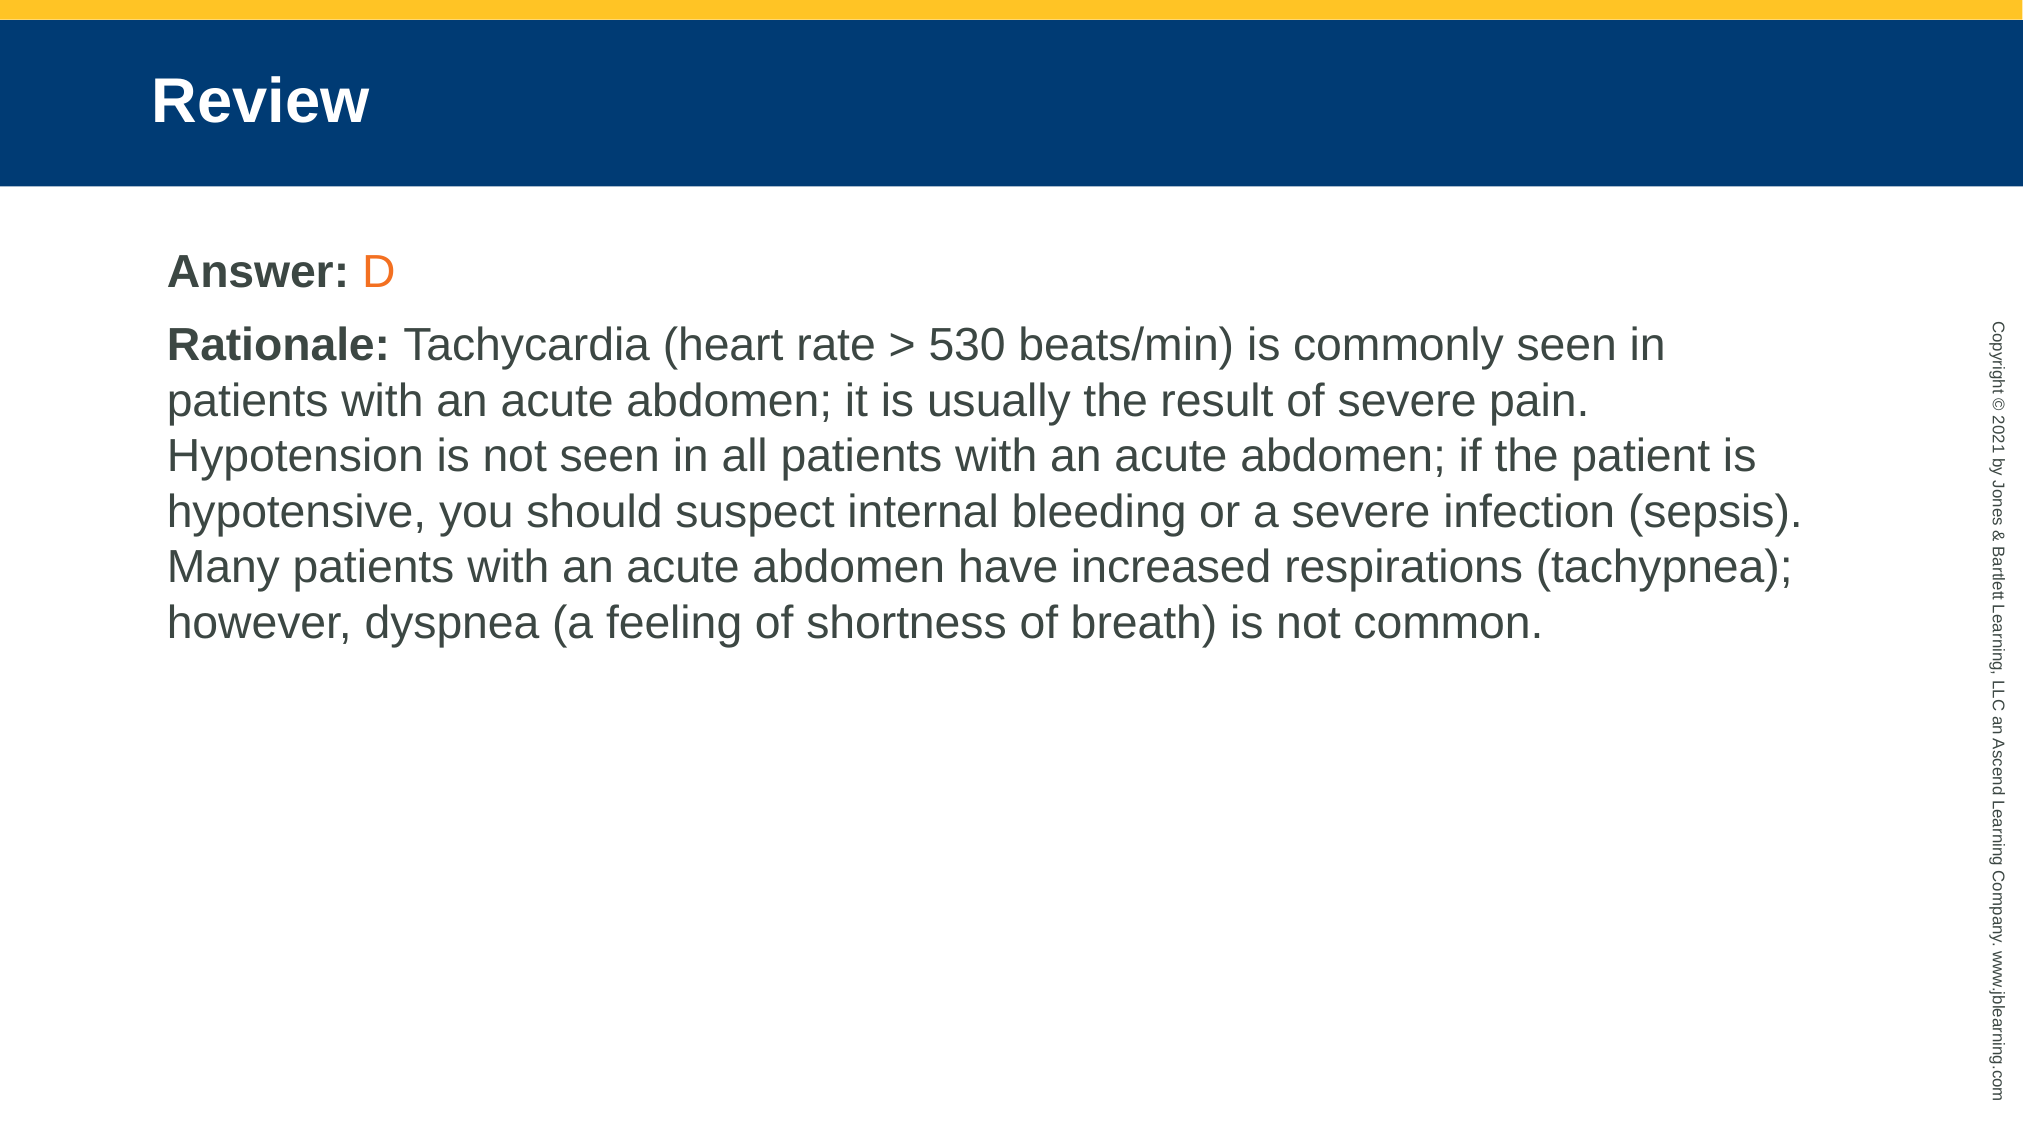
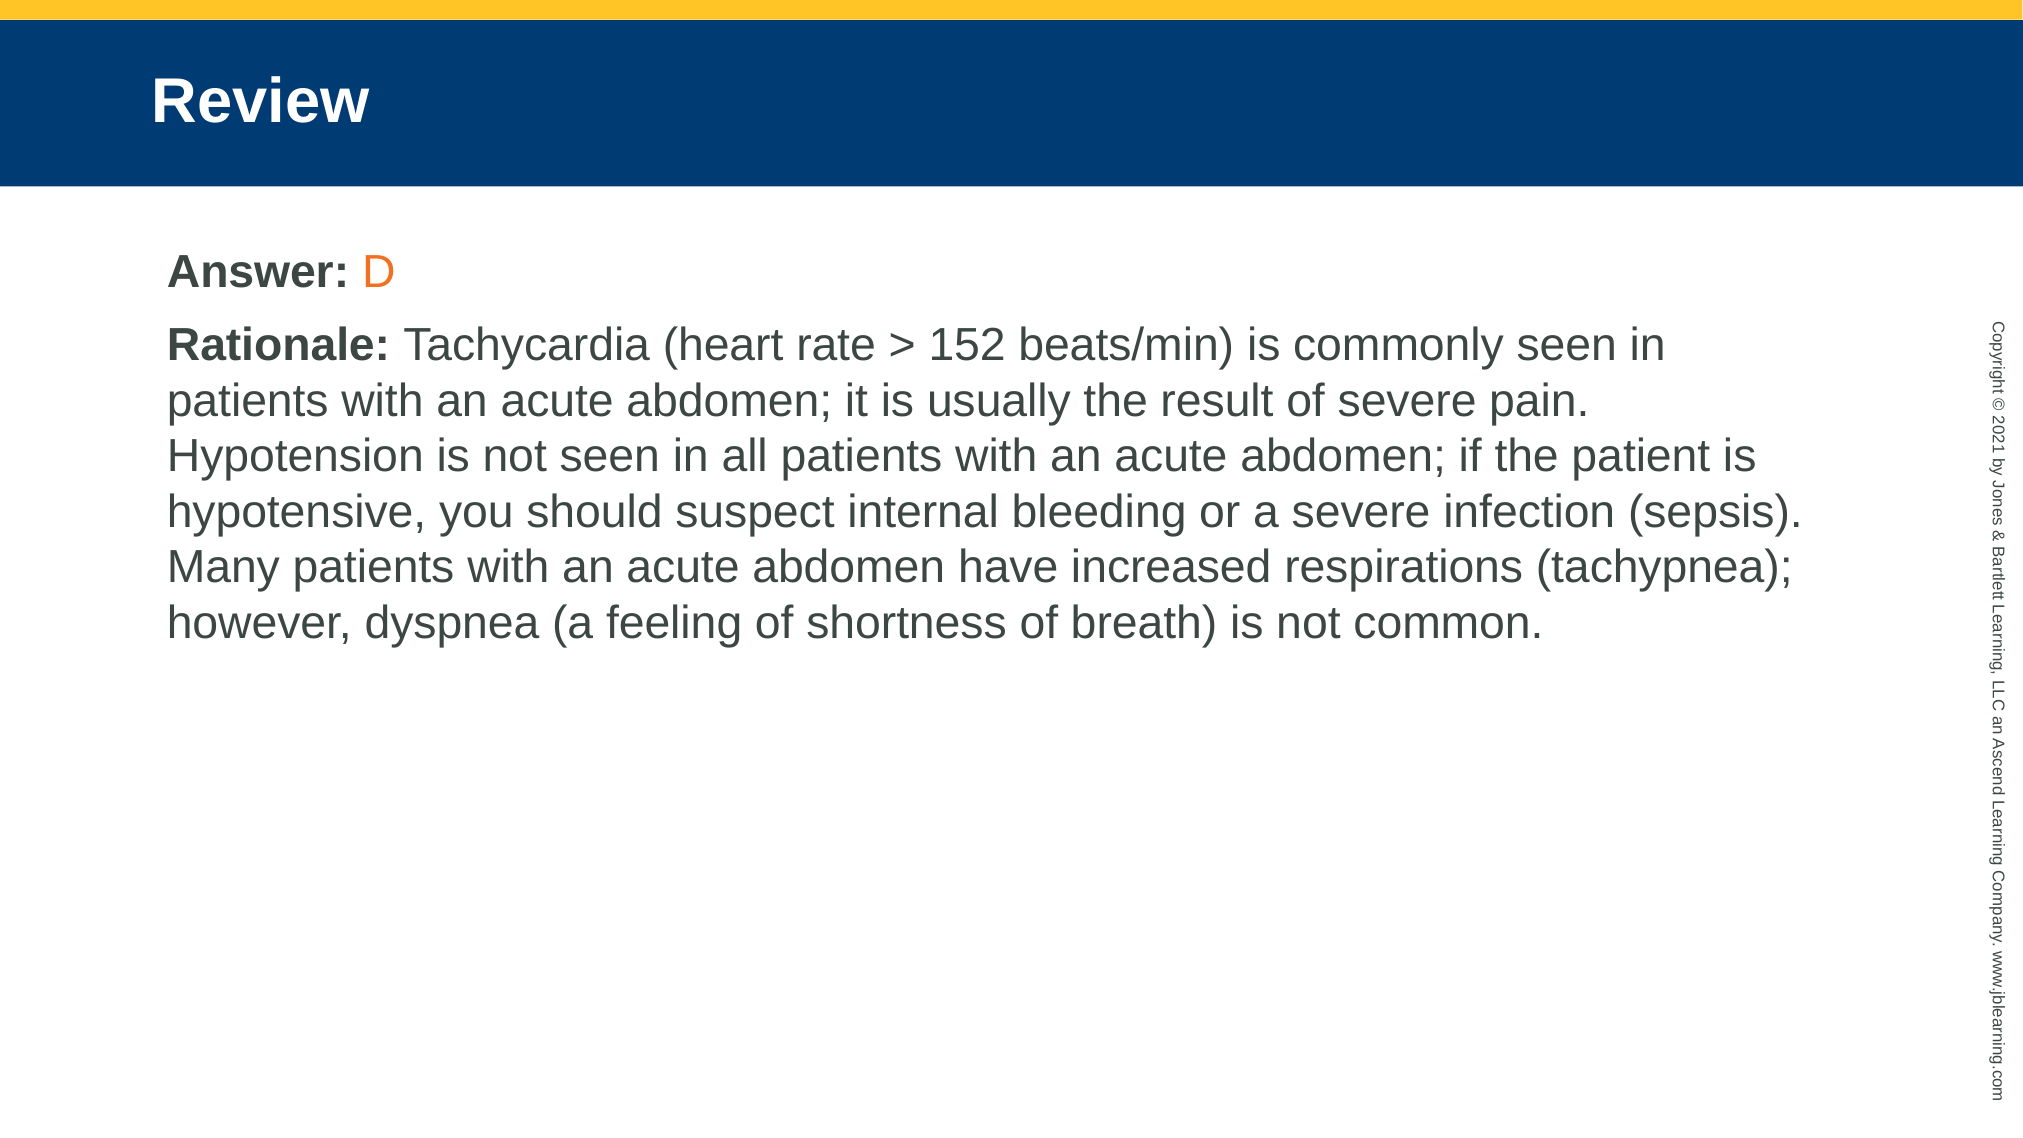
530: 530 -> 152 (967, 345)
